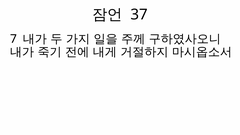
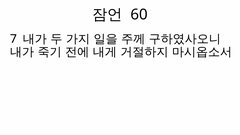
37: 37 -> 60 (139, 14)
